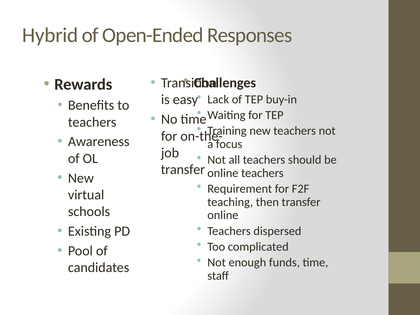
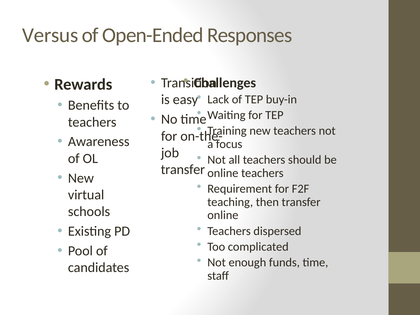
Hybrid: Hybrid -> Versus (50, 35)
